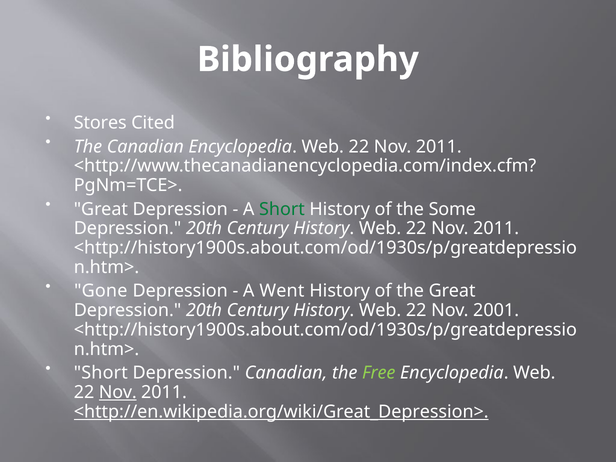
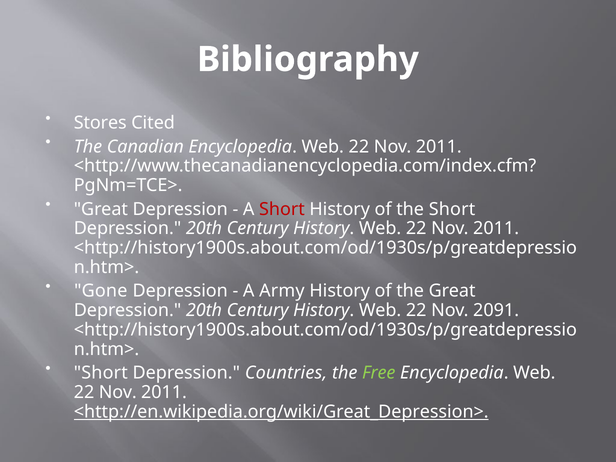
Short colour: green -> red (282, 209)
the Some: Some -> Short (452, 209)
Went: Went -> Army (282, 291)
2001: 2001 -> 2091 (496, 310)
Depression Canadian: Canadian -> Countries (286, 373)
Nov underline: present -> none (118, 392)
